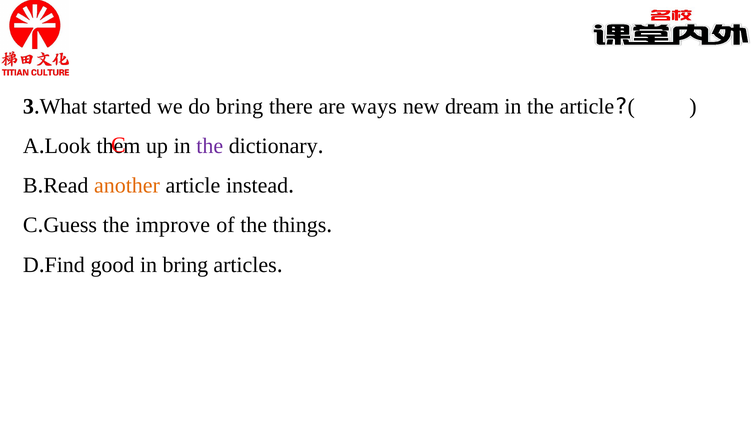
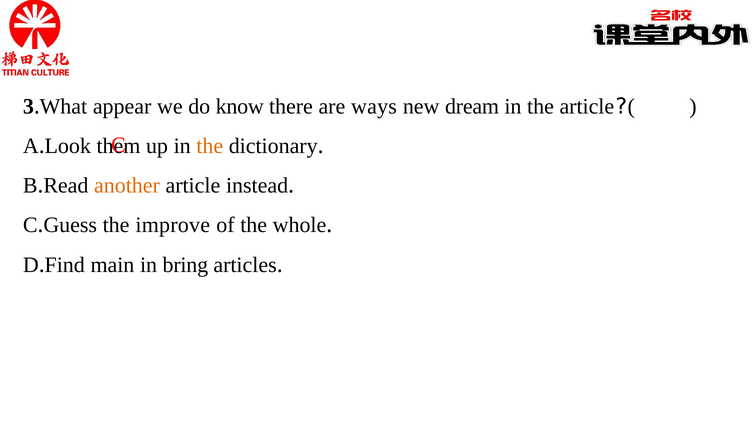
started: started -> appear (122, 106)
do bring: bring -> know (240, 106)
the colour: purple -> orange (210, 146)
things: things -> whole (299, 225)
good: good -> main (112, 265)
